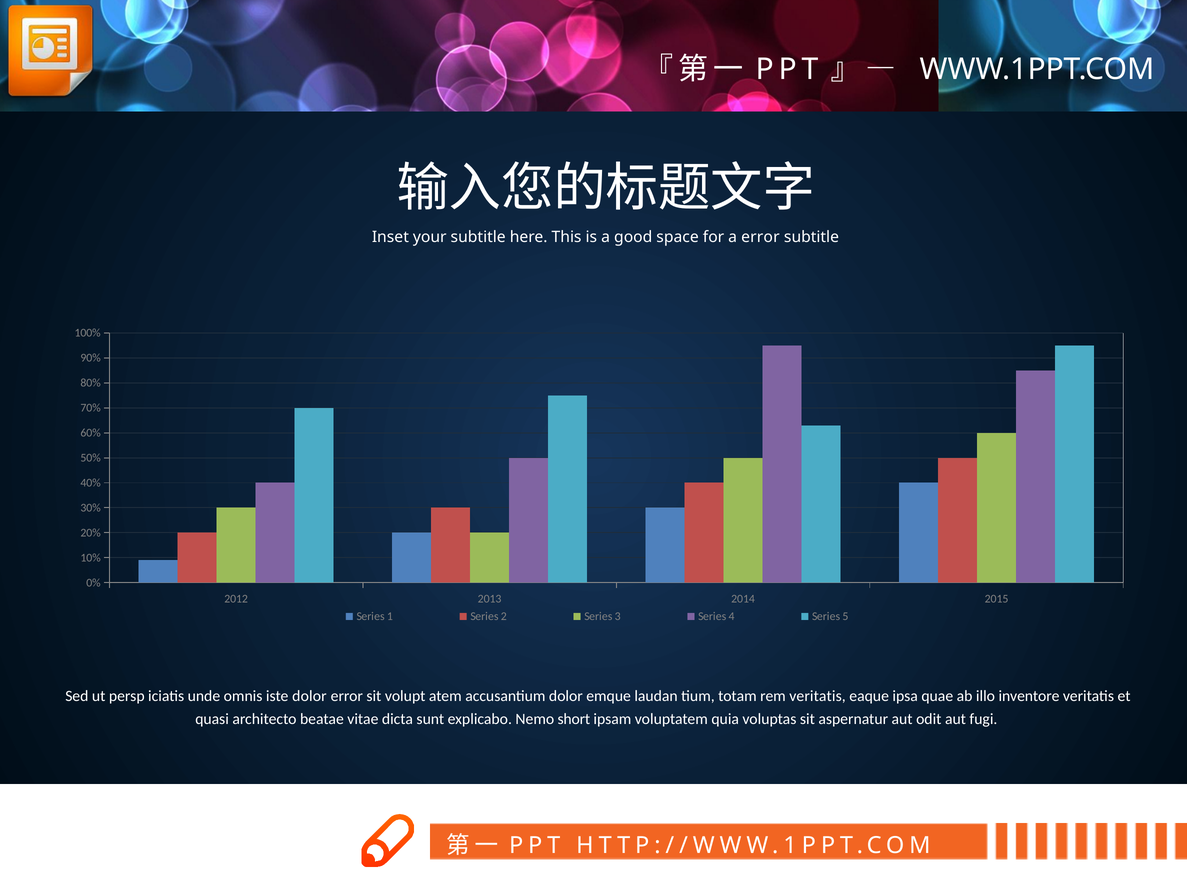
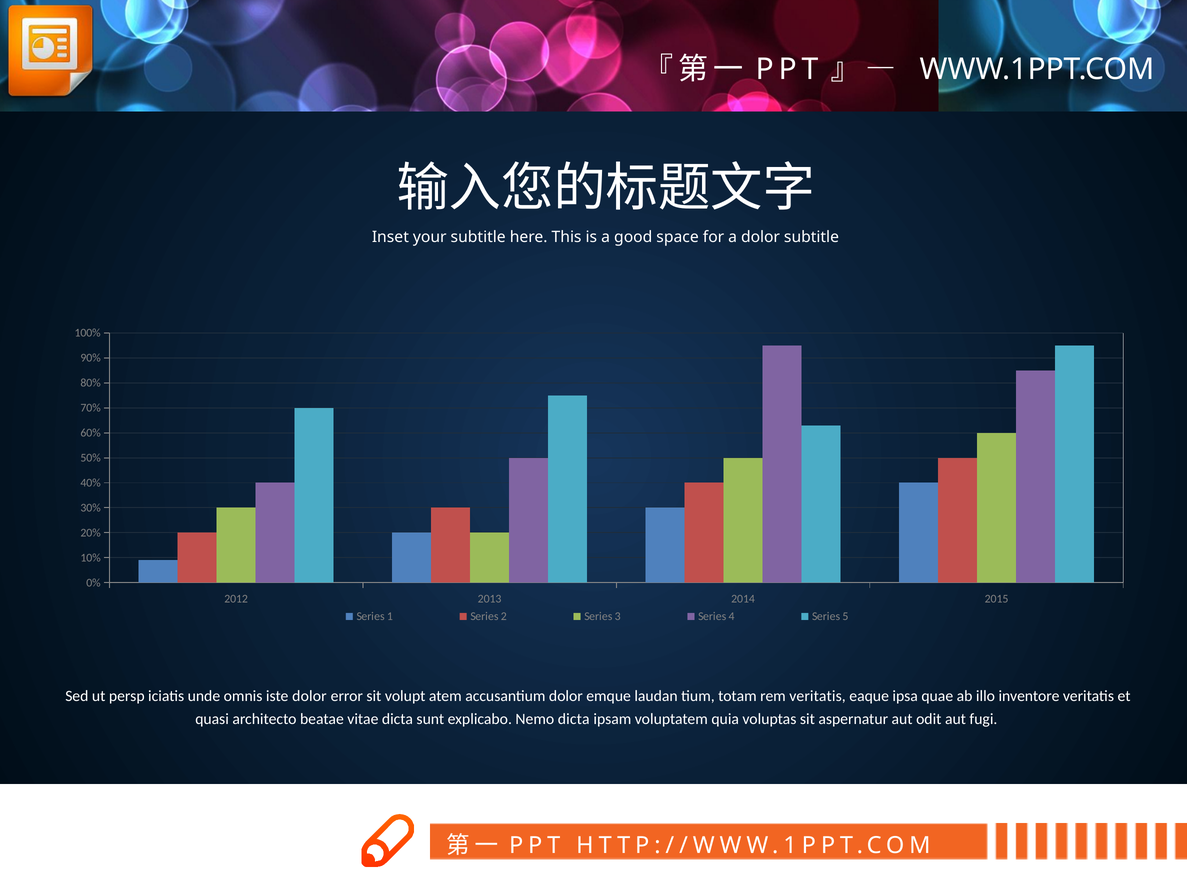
a error: error -> dolor (761, 237)
Nemo short: short -> dicta (574, 719)
